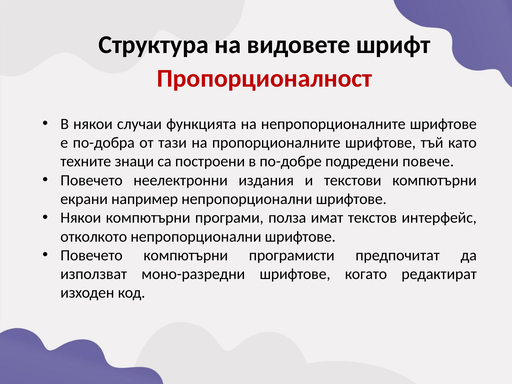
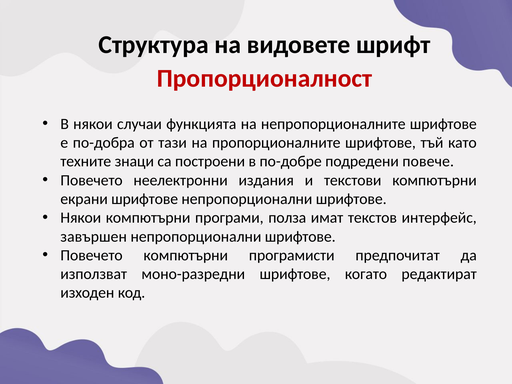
екрани например: например -> шрифтове (145, 199)
отколкото: отколкото -> завършен (94, 237)
